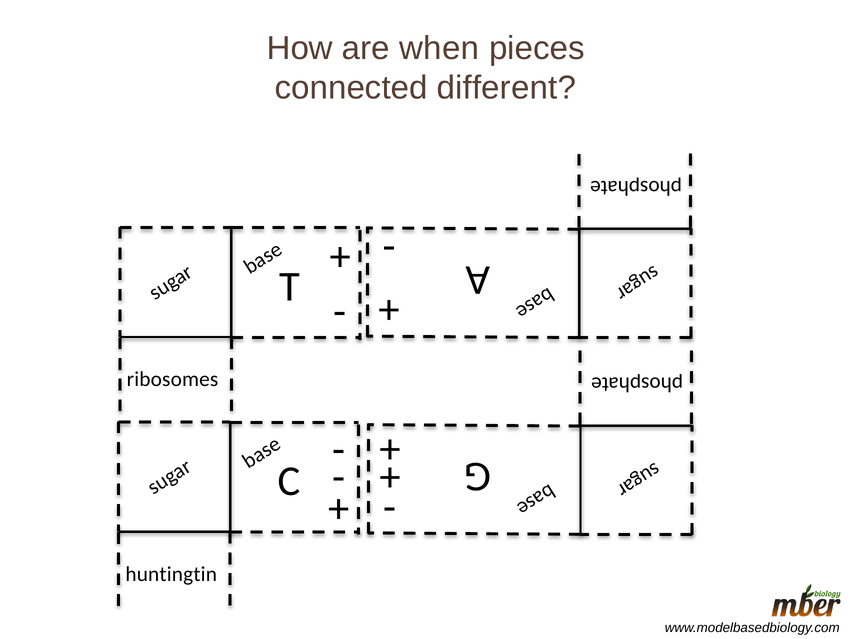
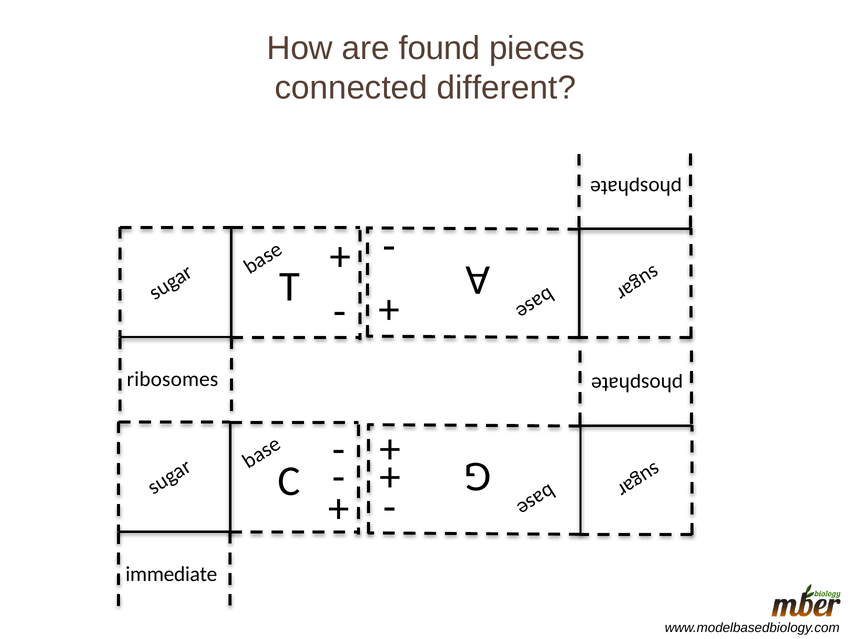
when: when -> found (440, 48)
huntingtin: huntingtin -> immediate (171, 574)
